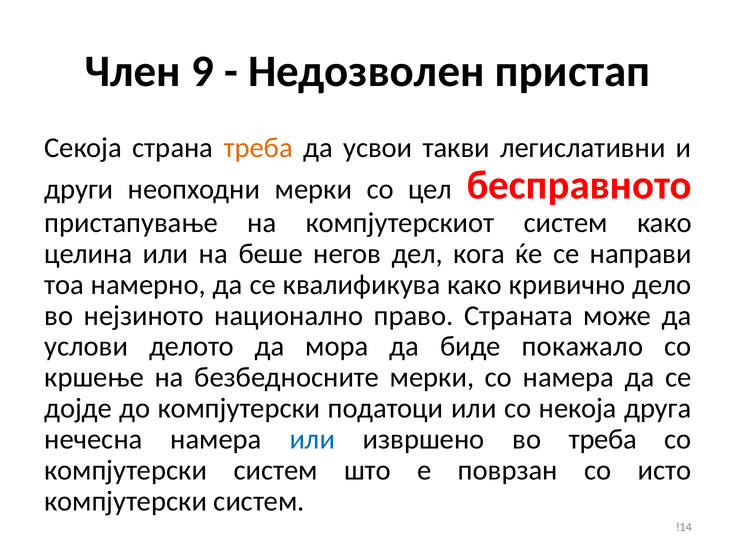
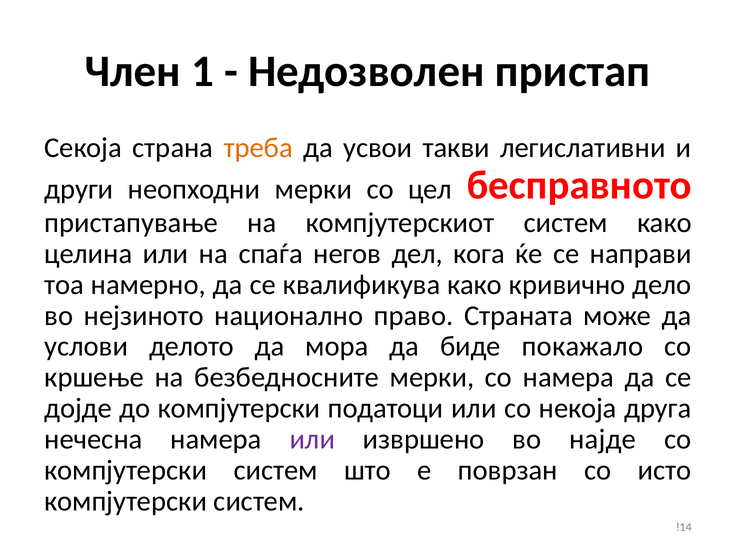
9: 9 -> 1 (203, 71)
беше: беше -> спаѓа (271, 254)
или colour: blue -> purple (312, 439)
во треба: треба -> најде (603, 439)
